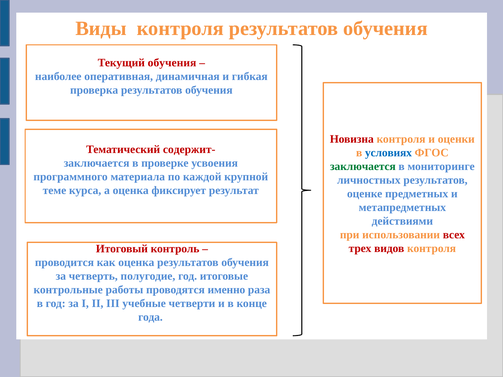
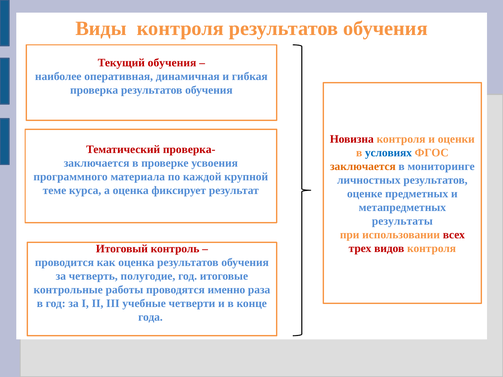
содержит-: содержит- -> проверка- (189, 149)
заключается colour: green -> orange (363, 167)
действиями: действиями -> результаты (402, 221)
